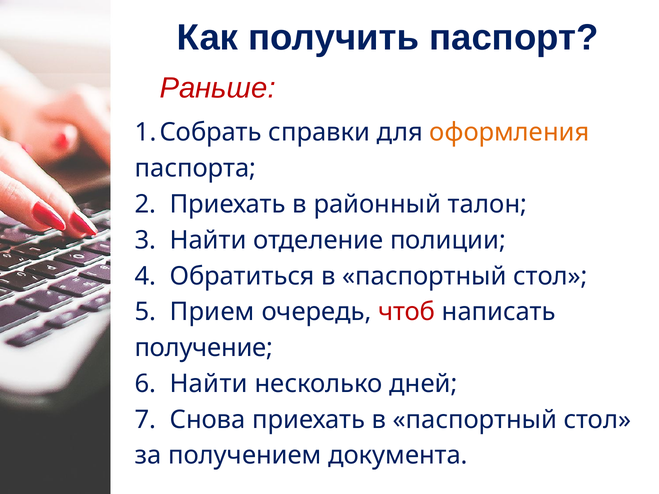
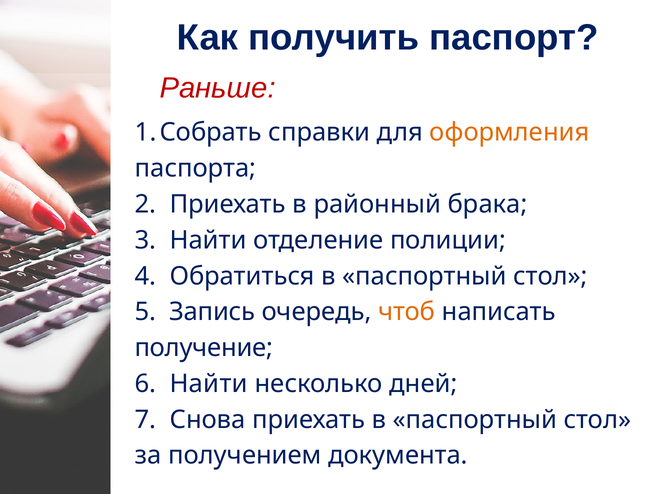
талон: талон -> брака (488, 204)
Прием: Прием -> Запись (212, 312)
чтоб colour: red -> orange (407, 312)
